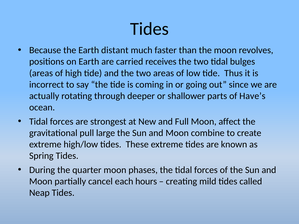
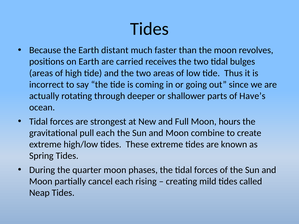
affect: affect -> hours (230, 122)
pull large: large -> each (105, 133)
hours: hours -> rising (146, 182)
